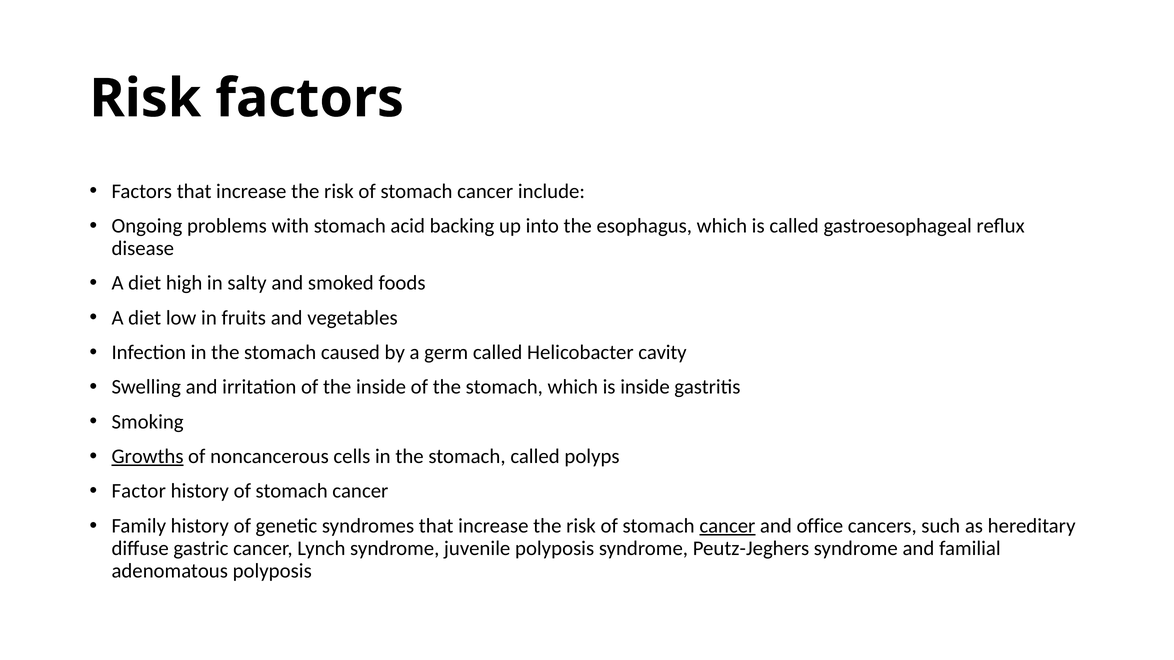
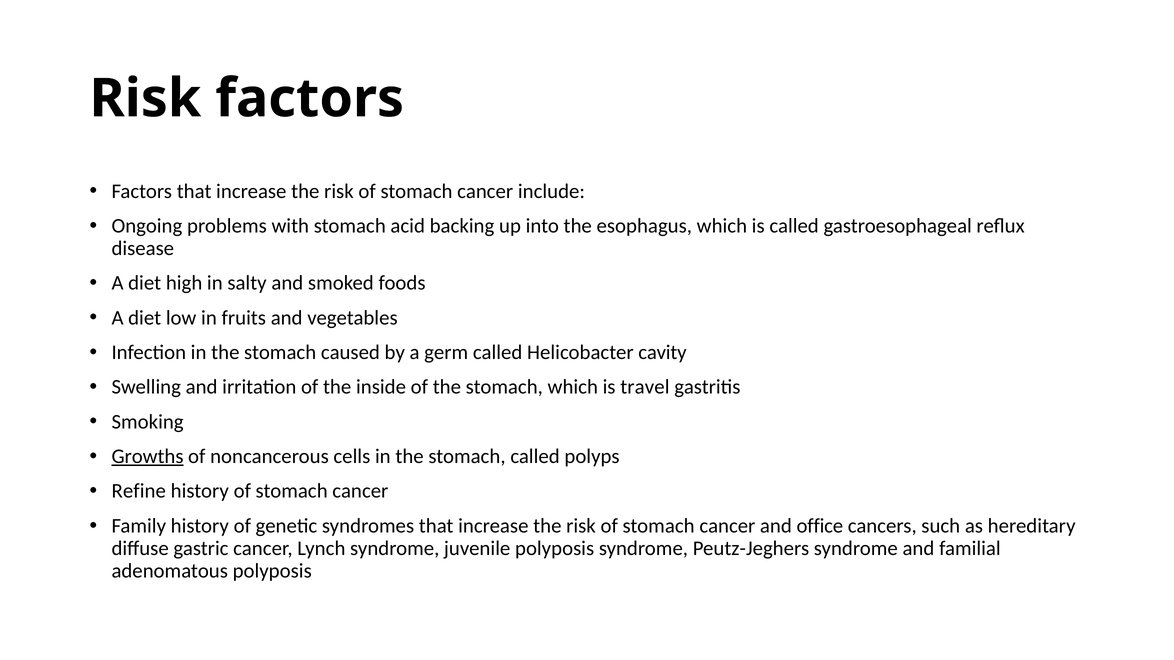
is inside: inside -> travel (645, 387)
Factor: Factor -> Refine (139, 491)
cancer underline: present -> none (727, 526)
